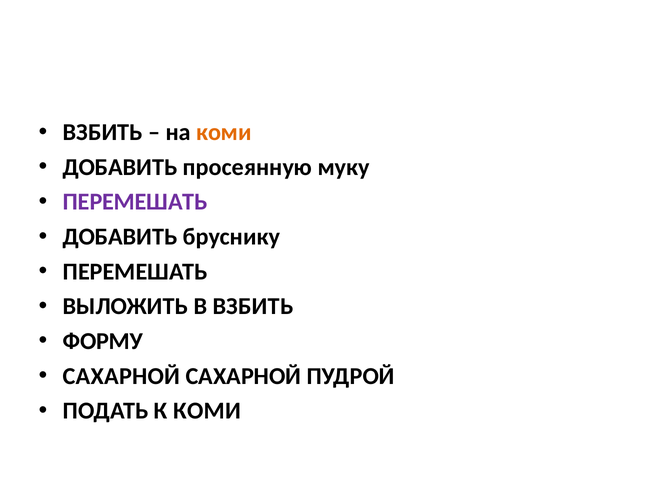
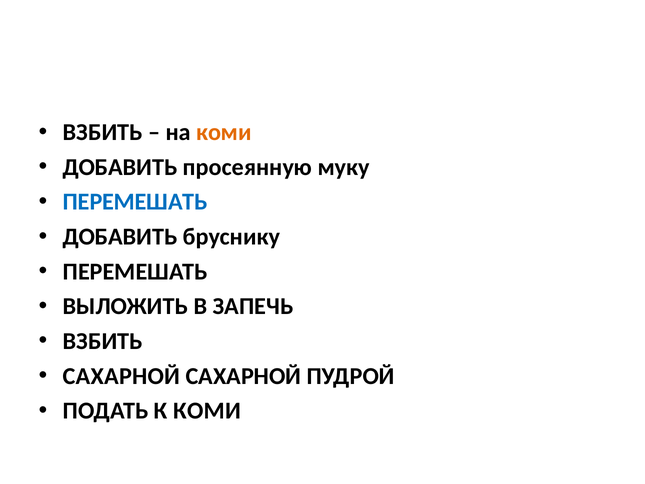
ПЕРЕМЕШАТЬ colour: purple -> blue (135, 202)
В ВЗБИТЬ: ВЗБИТЬ -> ЗАПЕЧЬ (253, 306)
ФОРМУ: ФОРМУ -> ВЗБИТЬ (103, 341)
